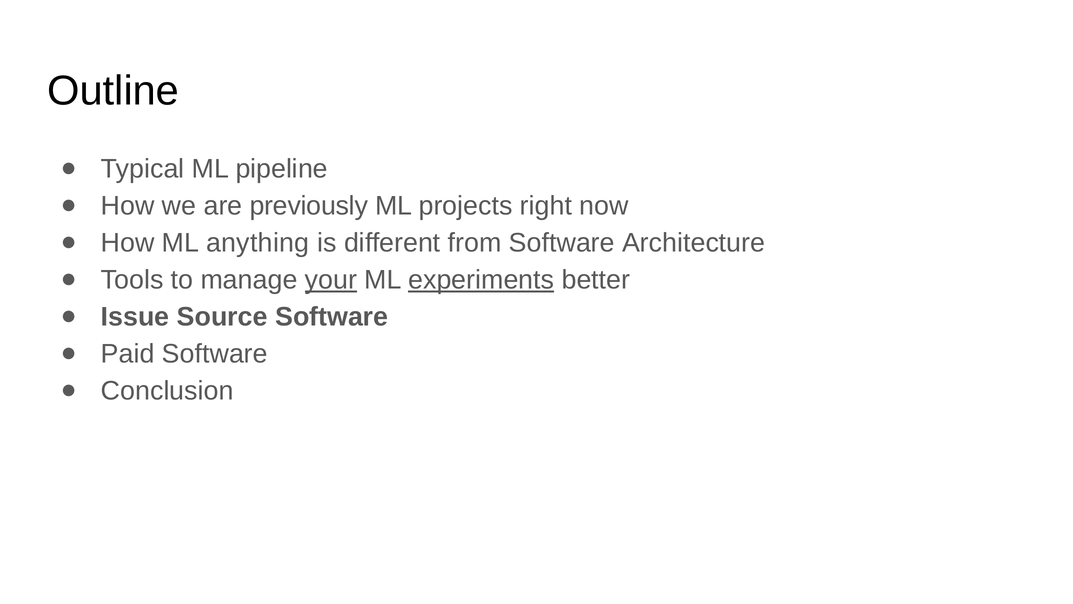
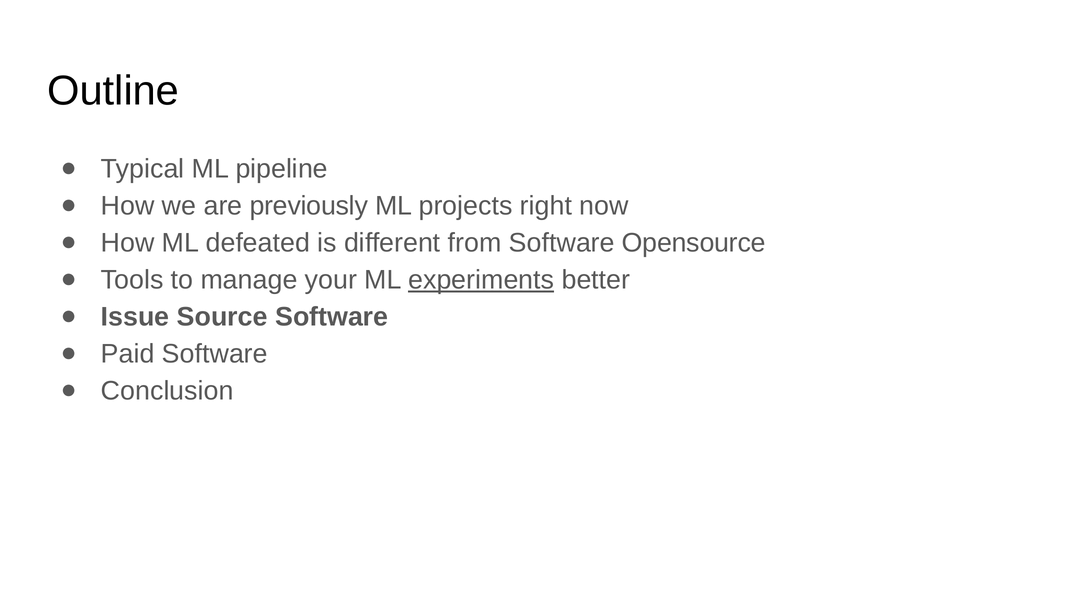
anything: anything -> defeated (258, 243)
Architecture: Architecture -> Opensource (694, 243)
your underline: present -> none (331, 280)
